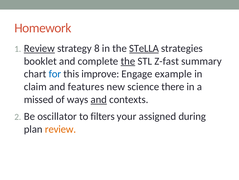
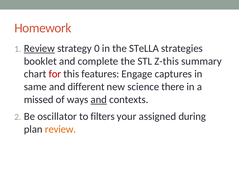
8: 8 -> 0 (97, 48)
STeLLA underline: present -> none (144, 48)
the underline: present -> none (128, 61)
Z-fast: Z-fast -> Z-this (167, 61)
for colour: blue -> red (55, 74)
improve: improve -> features (100, 74)
example: example -> captures (173, 74)
claim: claim -> same (35, 86)
features: features -> different (86, 86)
